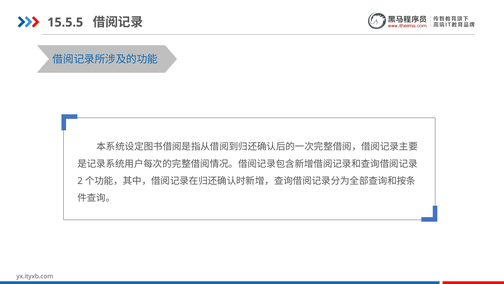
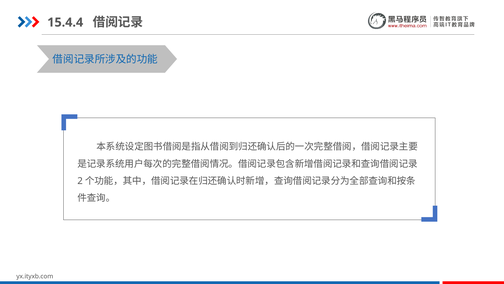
15.5.5: 15.5.5 -> 15.4.4 (65, 22)
